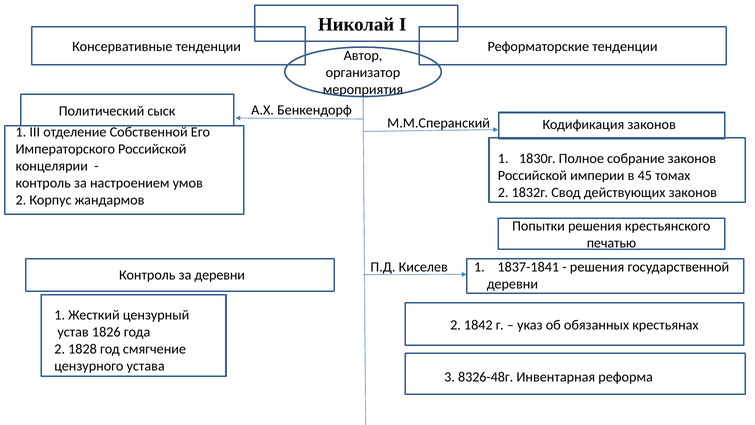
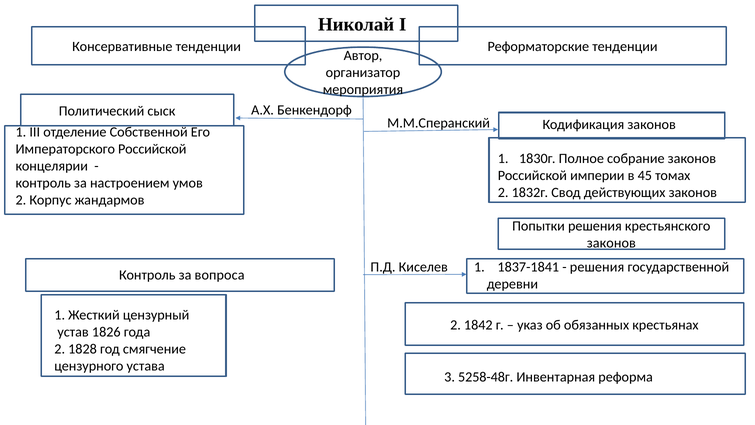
печатью: печатью -> законов (611, 243)
за деревни: деревни -> вопроса (220, 275)
8326-48г: 8326-48г -> 5258-48г (486, 377)
